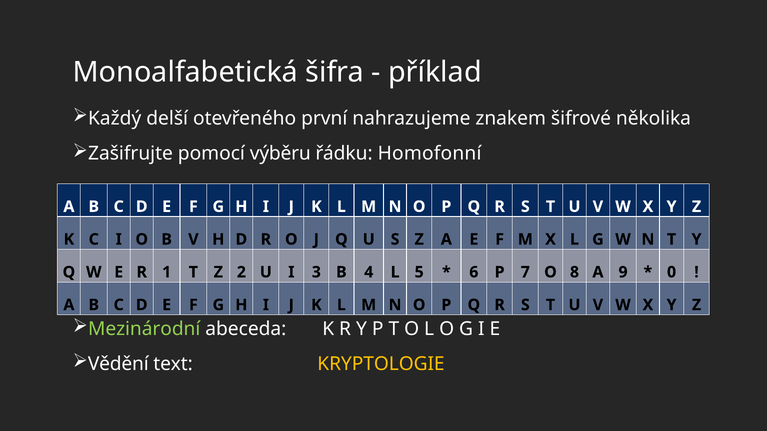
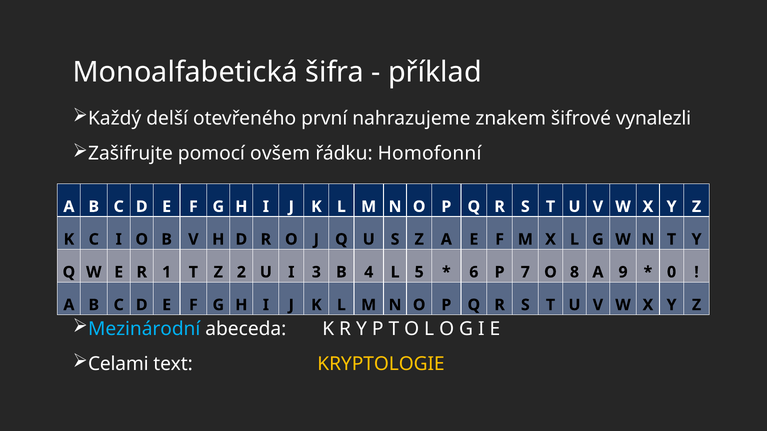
několika: několika -> vynalezli (654, 119)
výběru: výběru -> ovšem (280, 154)
Mezinárodní colour: light green -> light blue (144, 329)
Vědění: Vědění -> Celami (118, 364)
